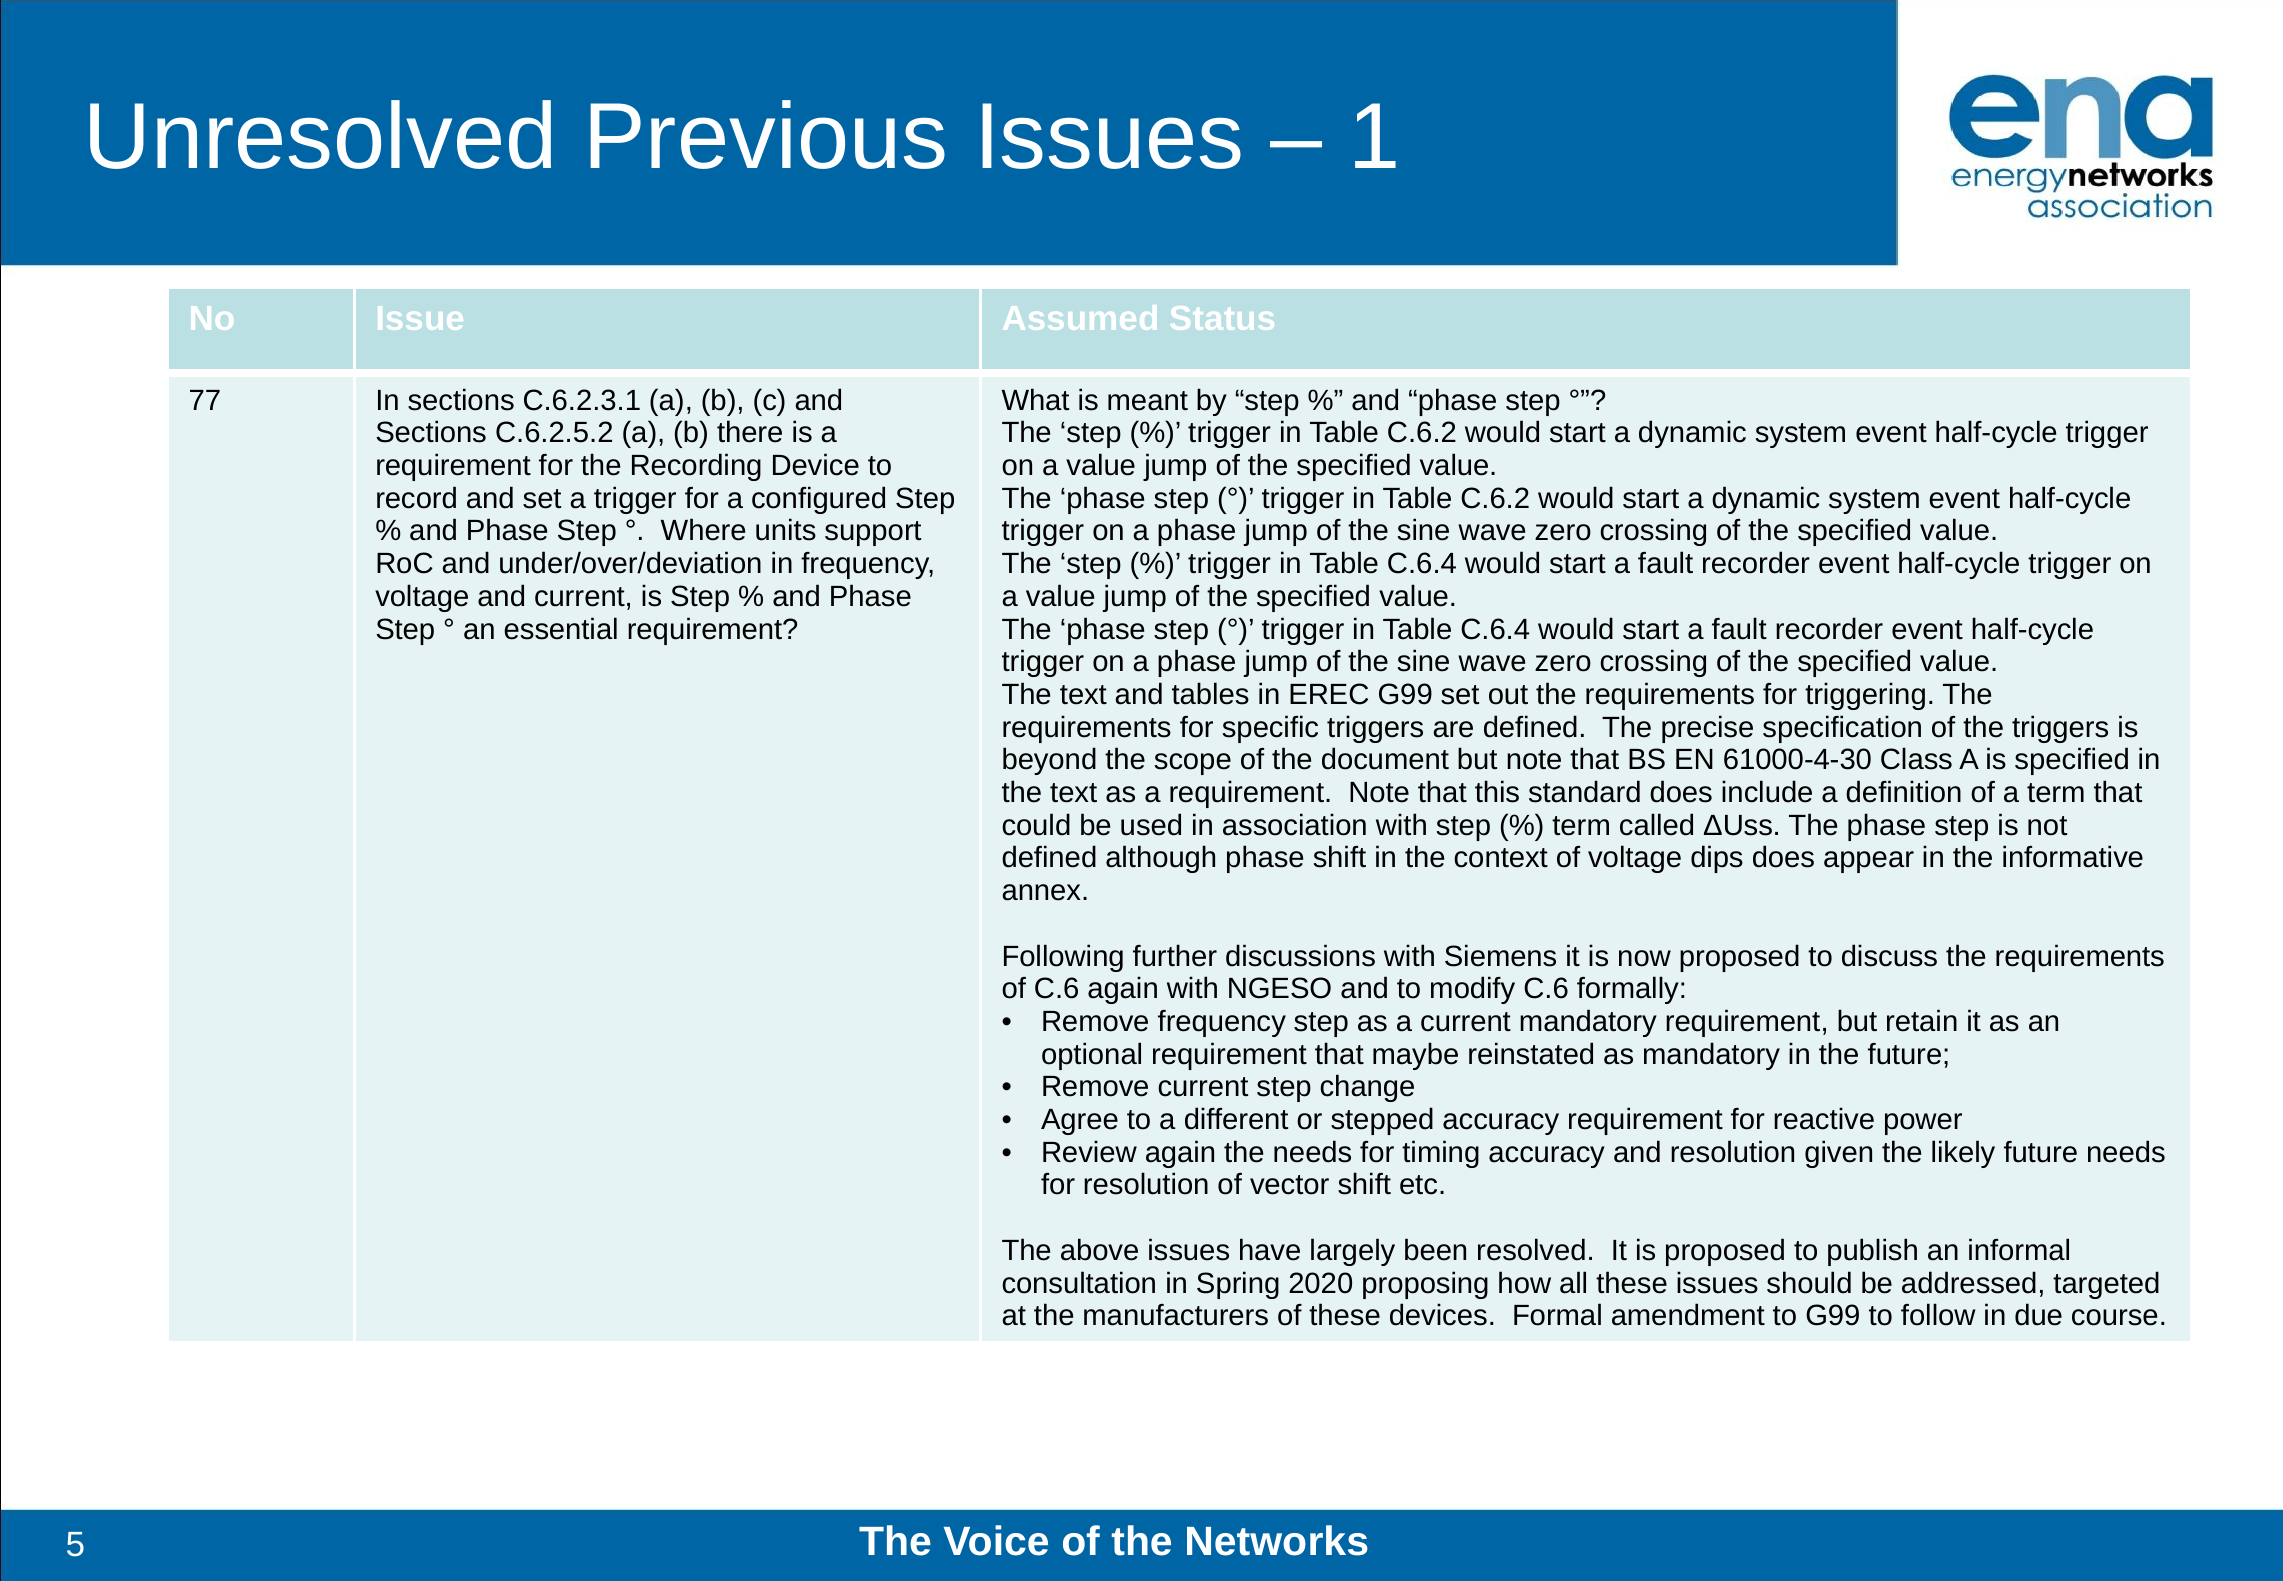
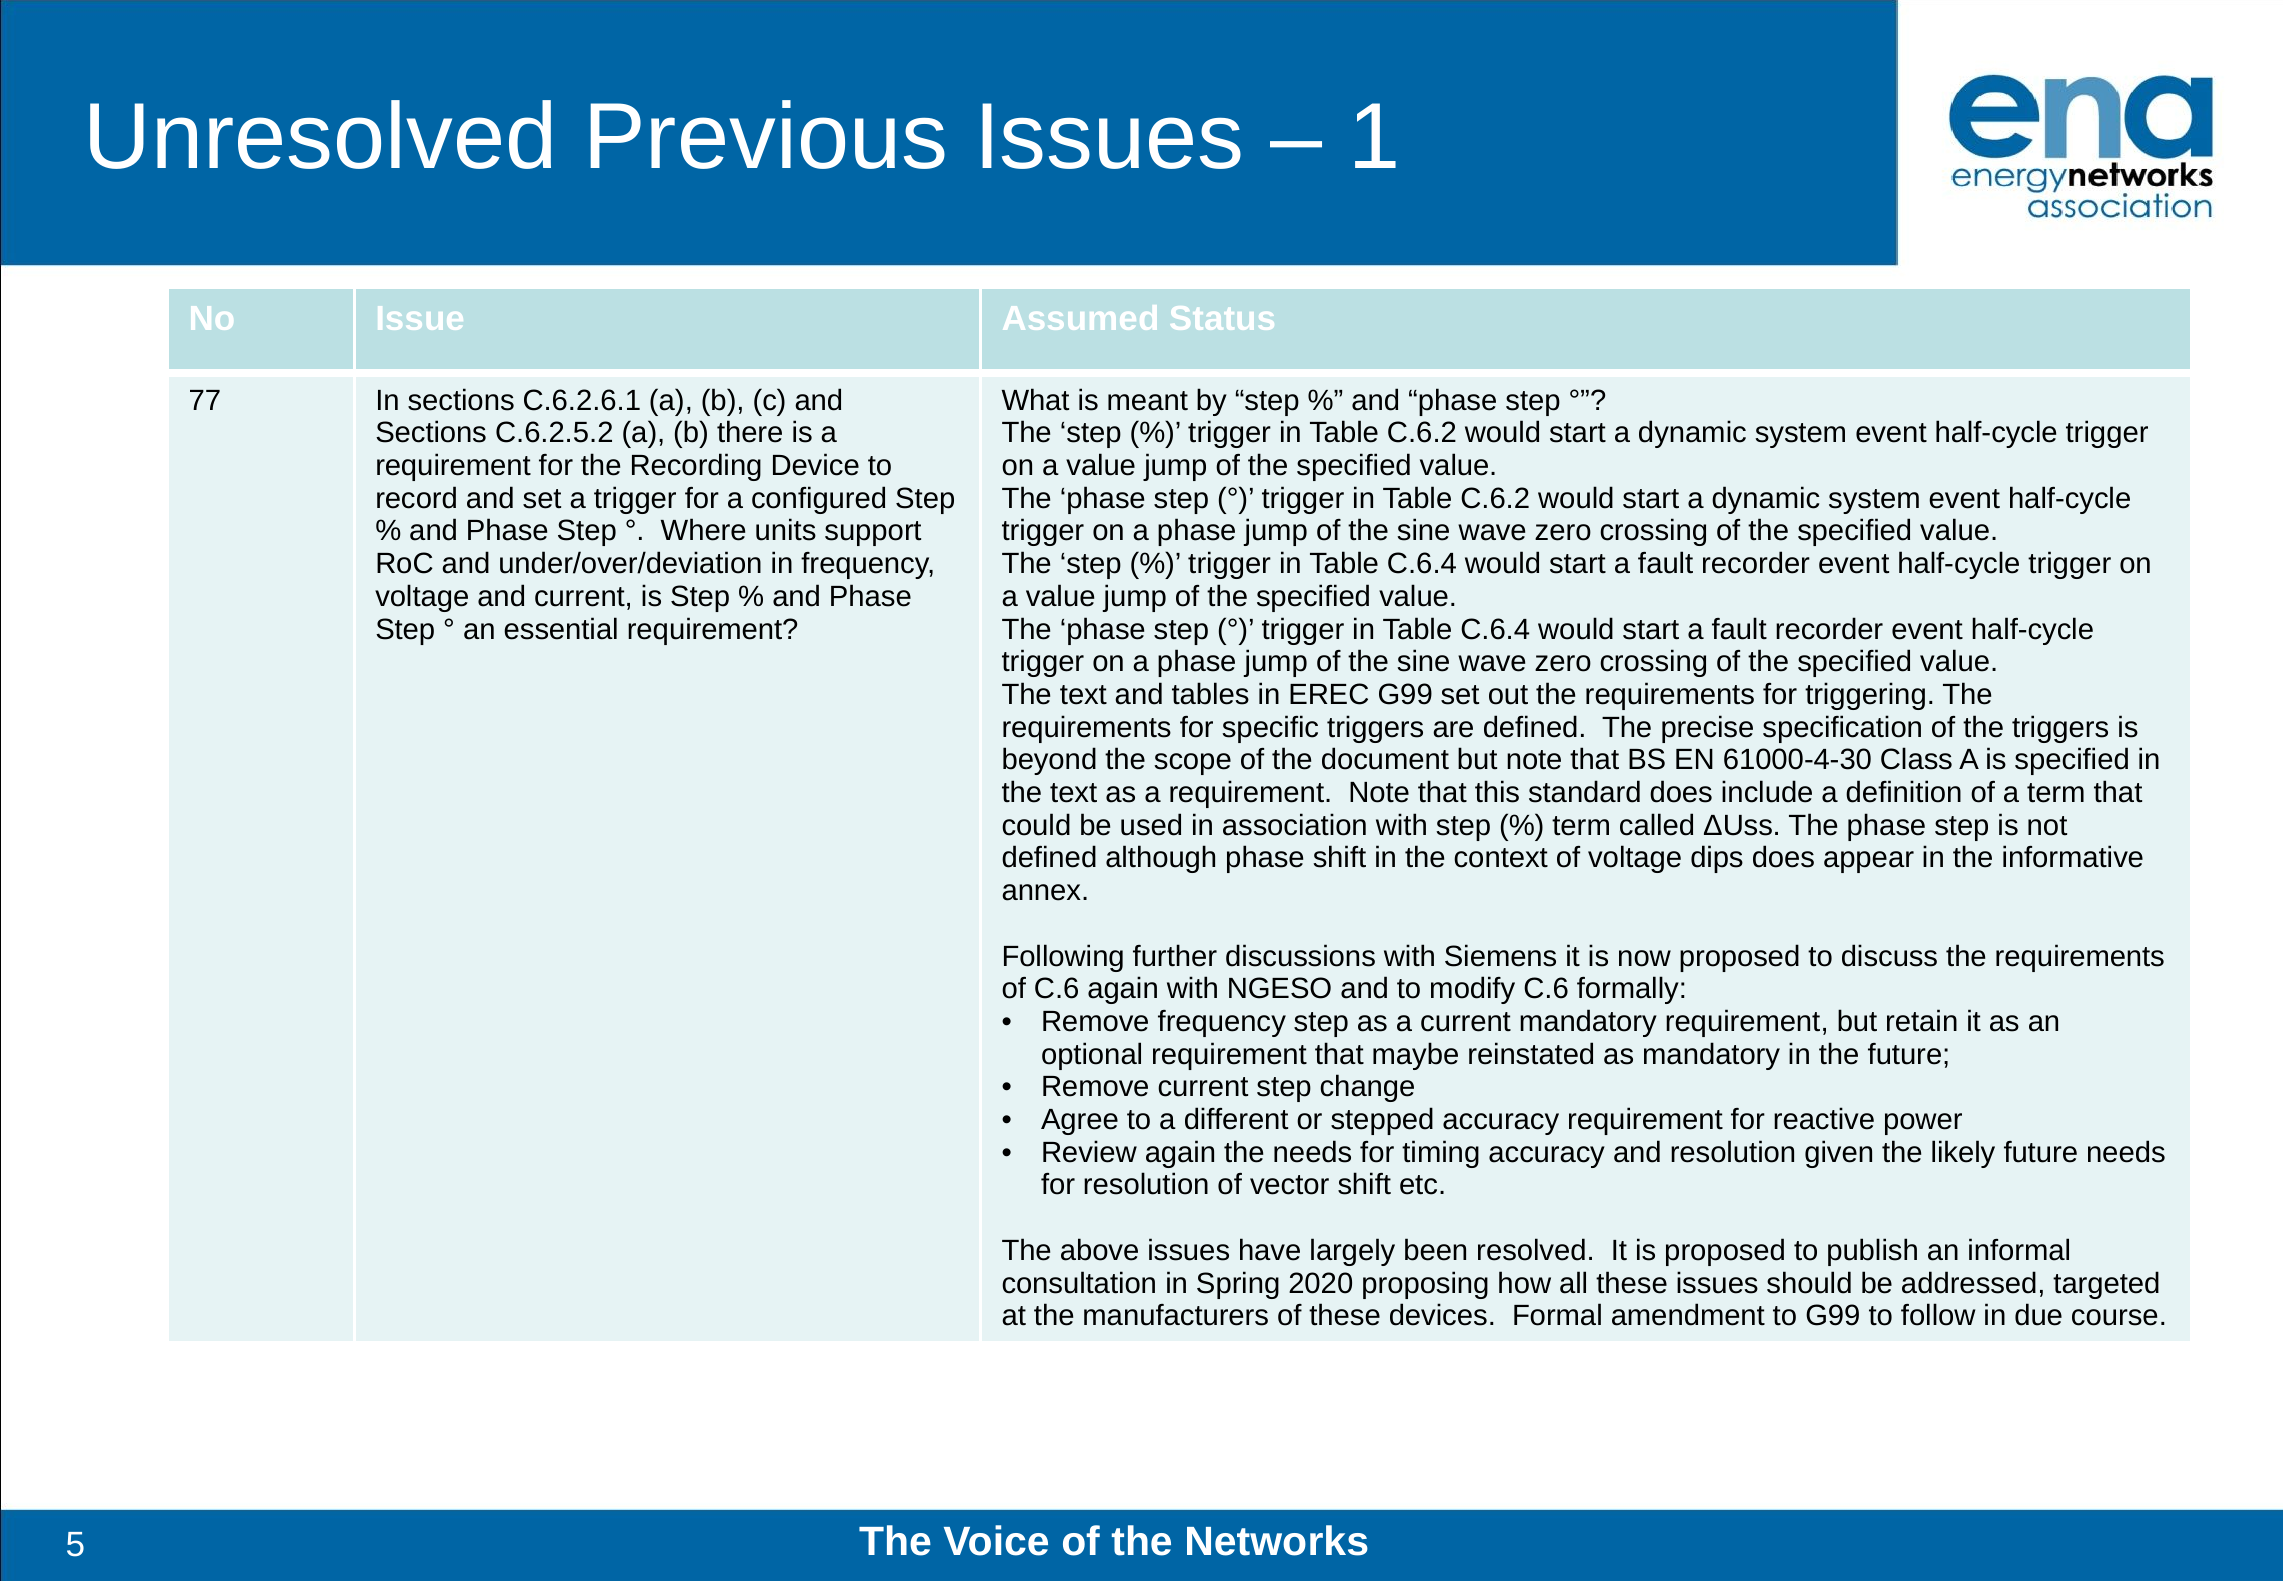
C.6.2.3.1: C.6.2.3.1 -> C.6.2.6.1 (582, 400)
